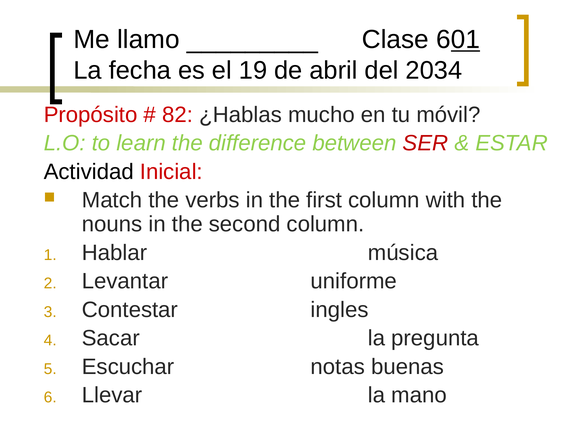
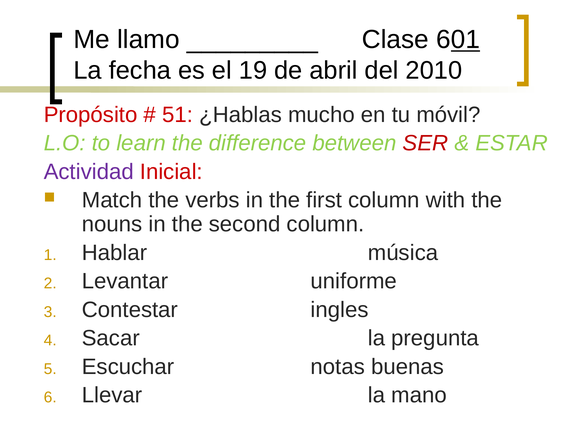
2034: 2034 -> 2010 (434, 70)
82: 82 -> 51 (178, 115)
Actividad colour: black -> purple (89, 172)
